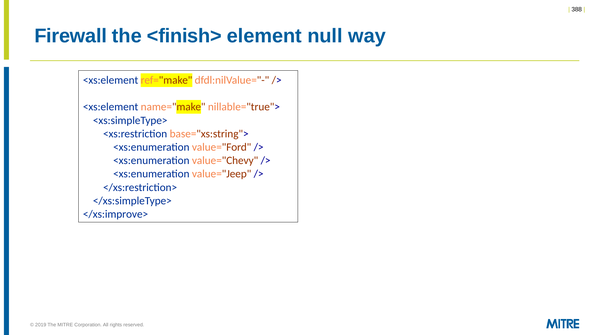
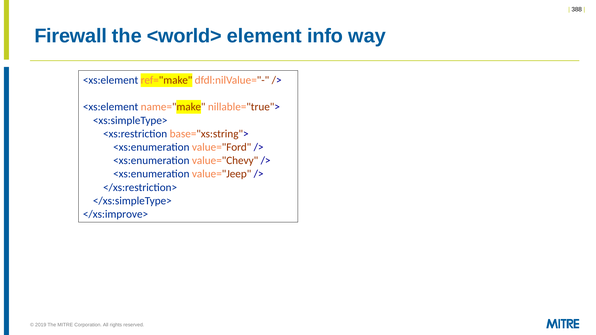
<finish>: <finish> -> <world> (184, 36)
null: null -> info (325, 36)
